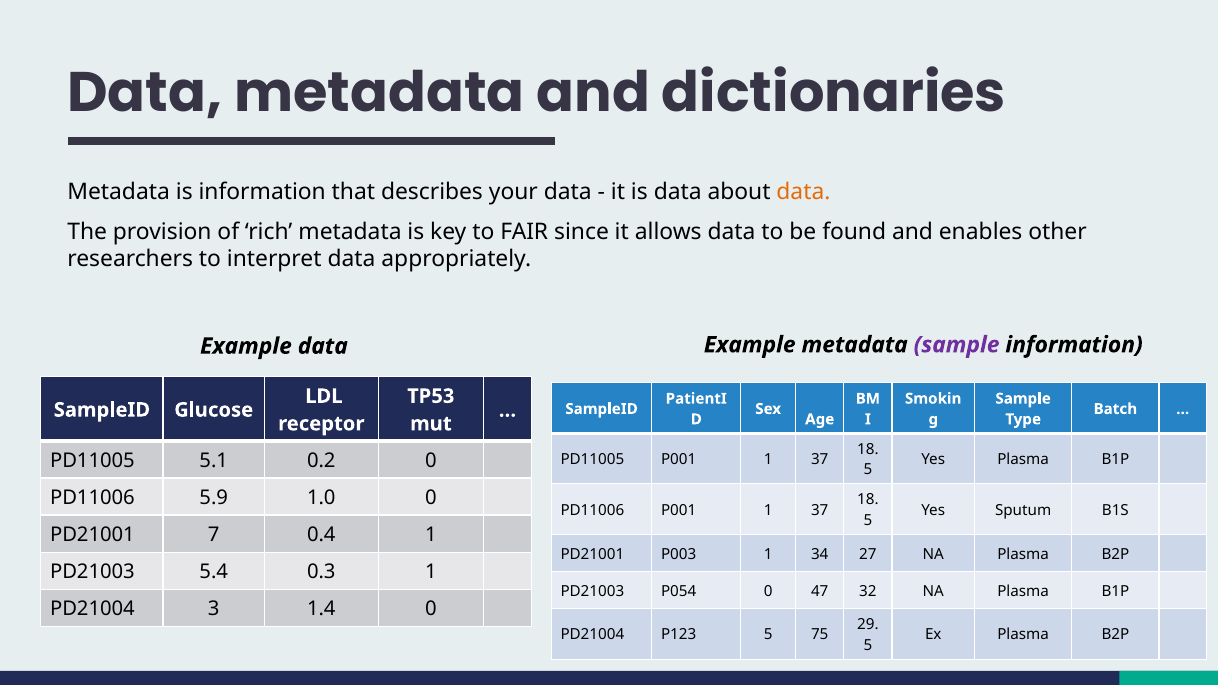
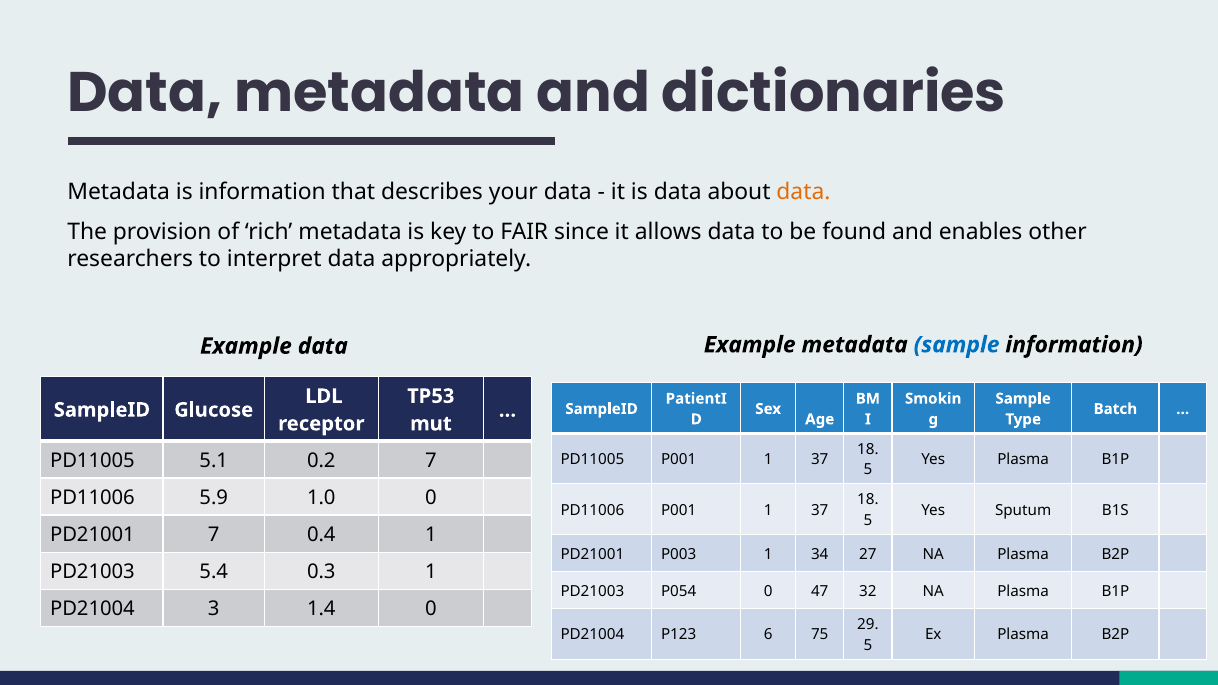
sample colour: purple -> blue (957, 345)
0.2 0: 0 -> 7 (431, 461)
P123 5: 5 -> 6 (768, 635)
